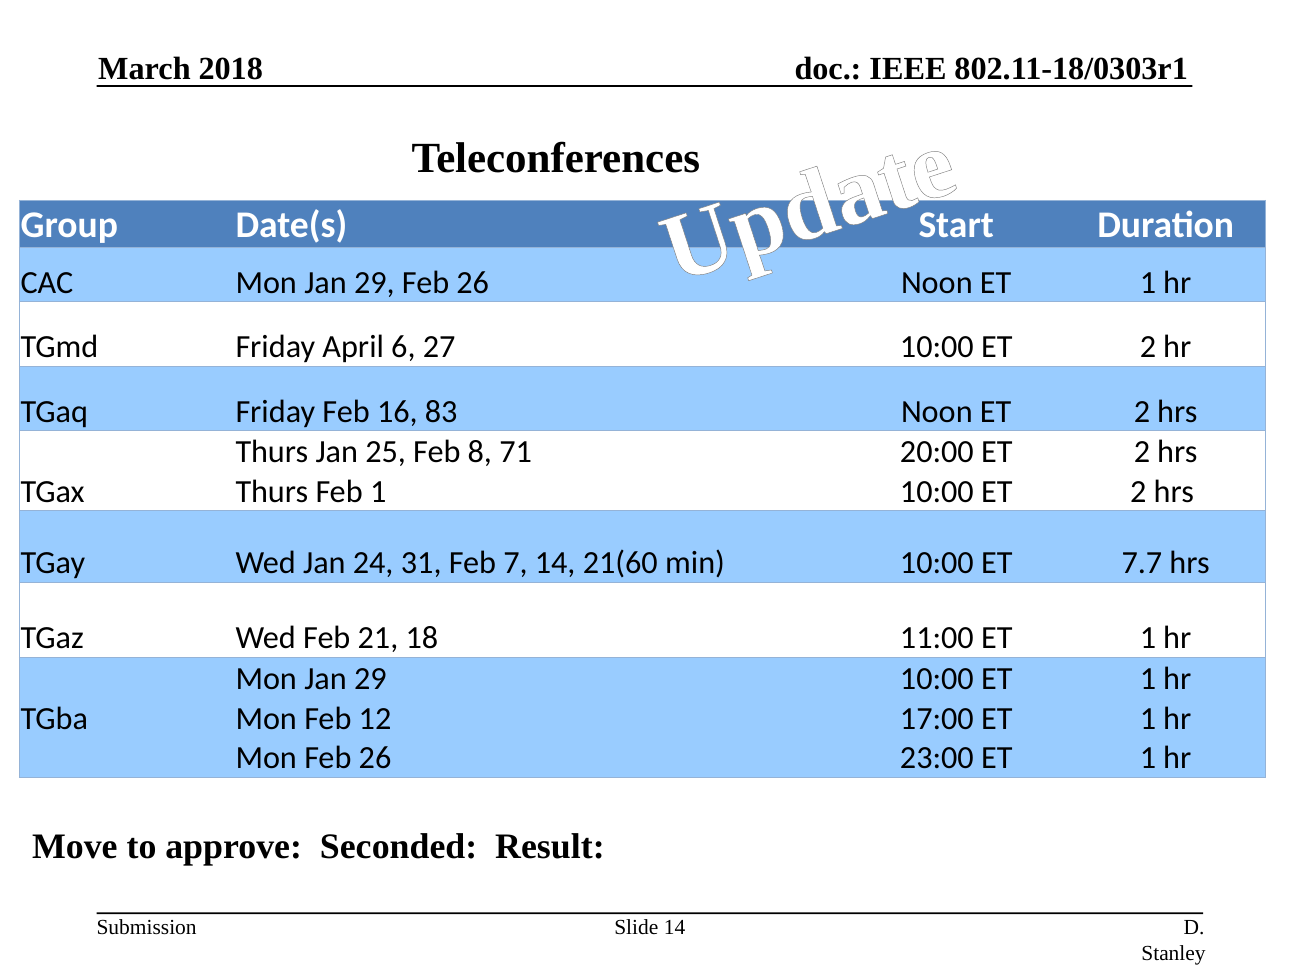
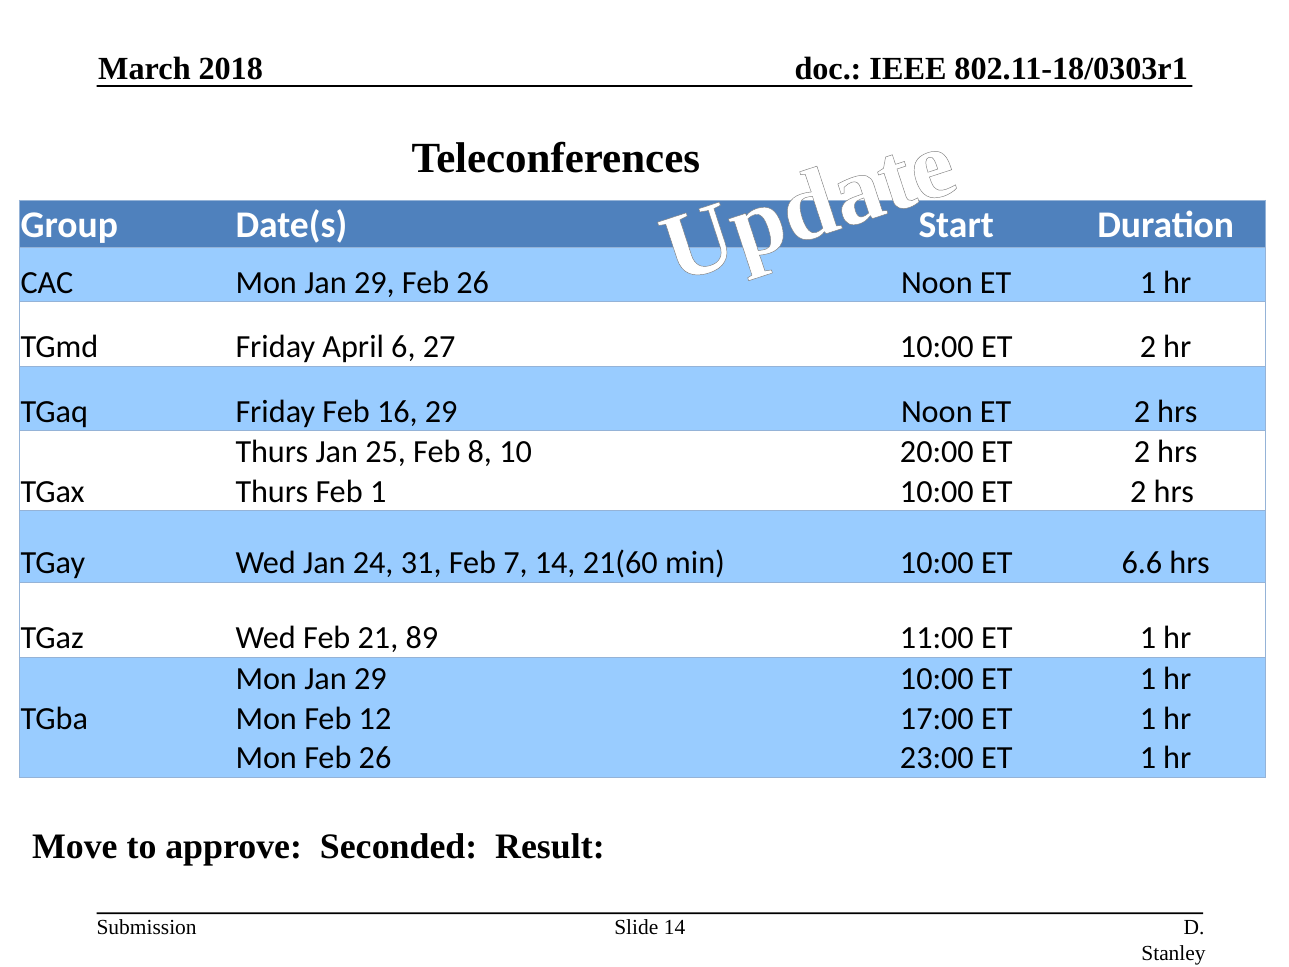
16 83: 83 -> 29 (441, 411)
71: 71 -> 10 (516, 452)
7.7: 7.7 -> 6.6 (1142, 563)
18: 18 -> 89 (422, 638)
